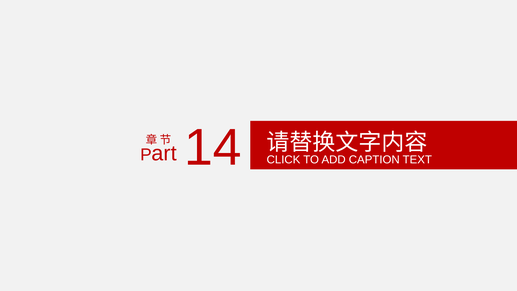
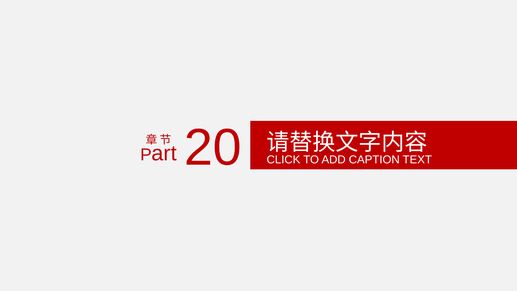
14: 14 -> 20 (213, 148)
